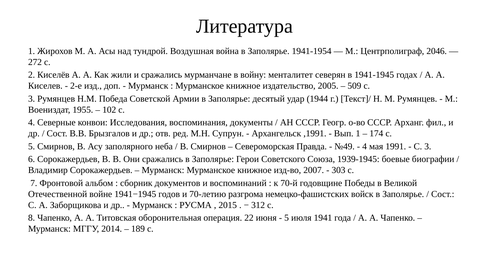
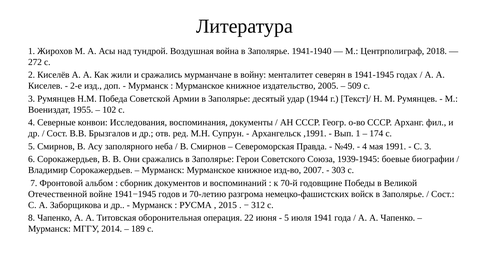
1941-1954: 1941-1954 -> 1941-1940 (312, 51)
2046: 2046 -> 2018 (437, 51)
